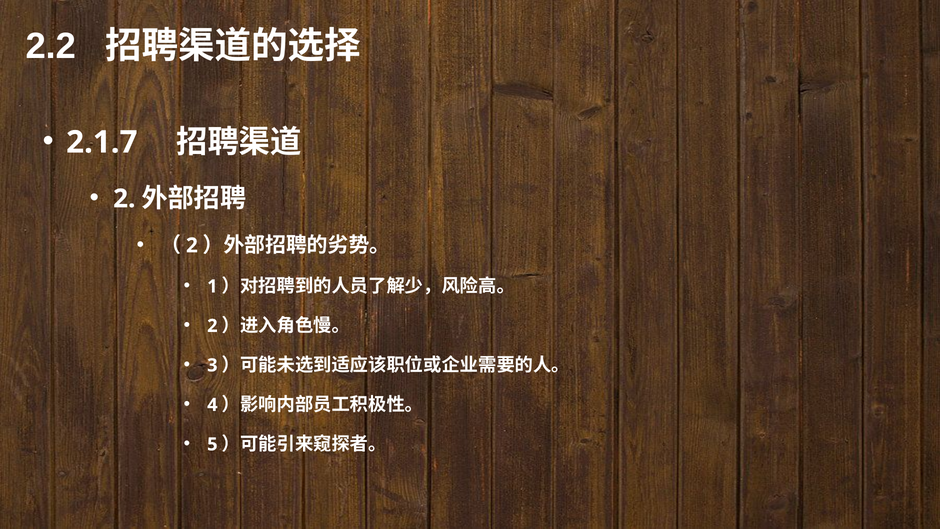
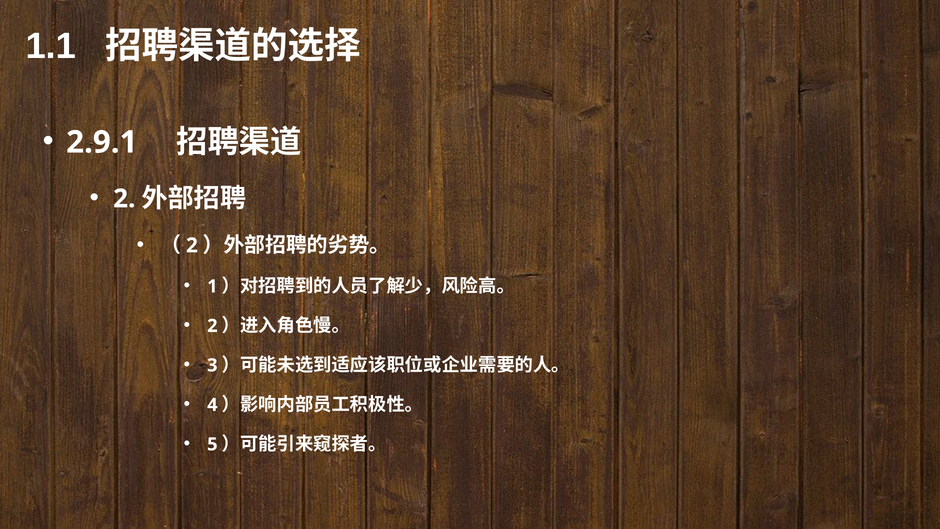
2.2: 2.2 -> 1.1 (51, 46)
2.1.7: 2.1.7 -> 2.9.1 (102, 142)
